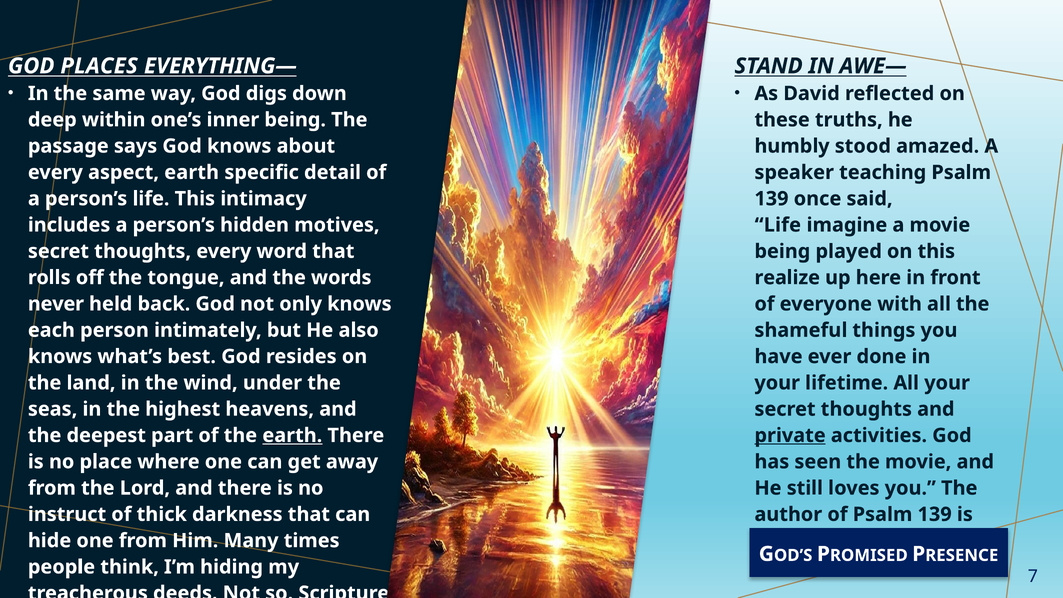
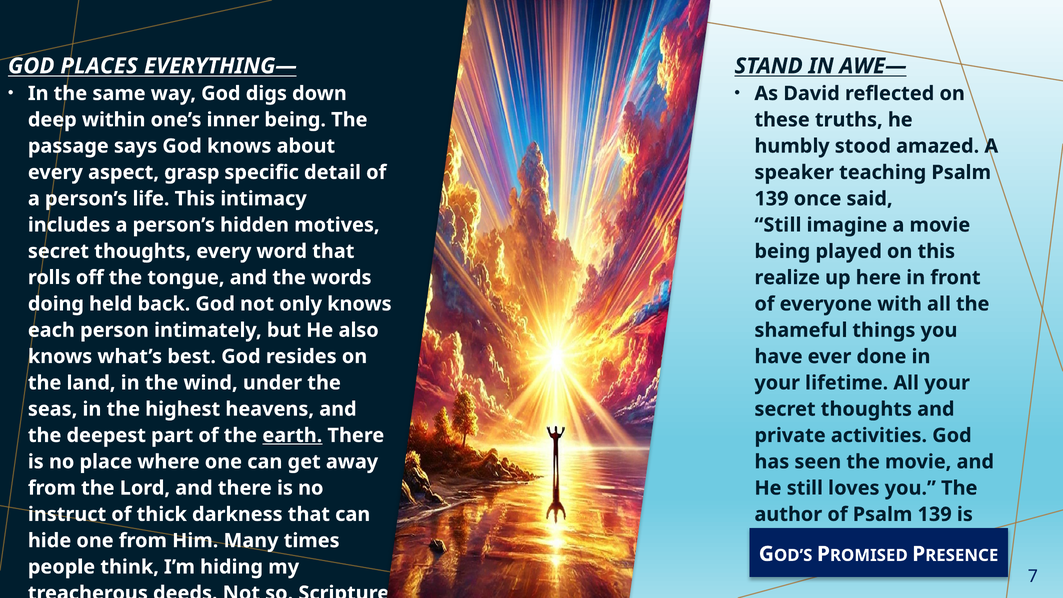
aspect earth: earth -> grasp (192, 172)
Life: Life -> Still (778, 225)
never: never -> doing (56, 304)
private underline: present -> none (790, 435)
